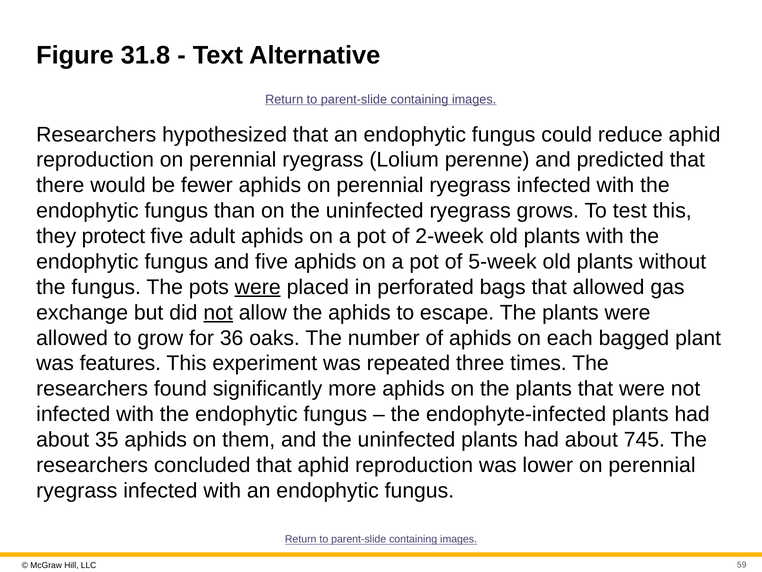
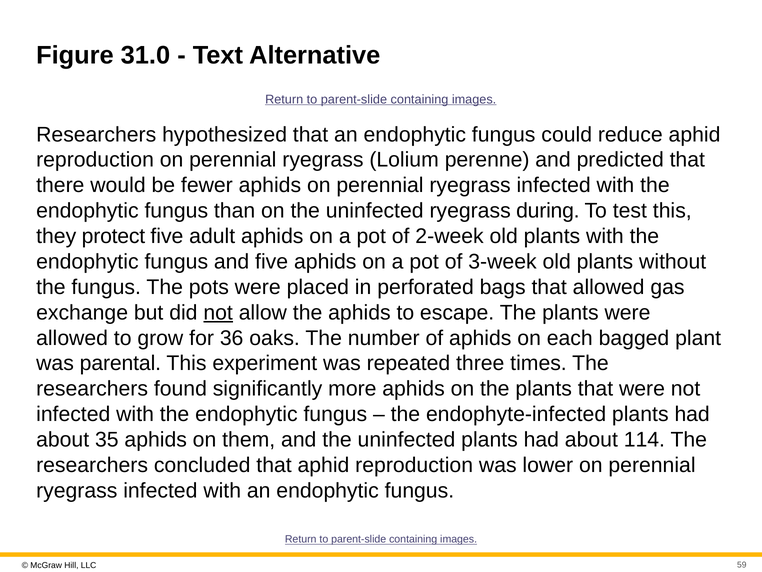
31.8: 31.8 -> 31.0 (145, 55)
grows: grows -> during (548, 211)
5-week: 5-week -> 3-week (502, 261)
were underline: present -> none (258, 287)
features: features -> parental (120, 363)
745: 745 -> 114 (644, 439)
